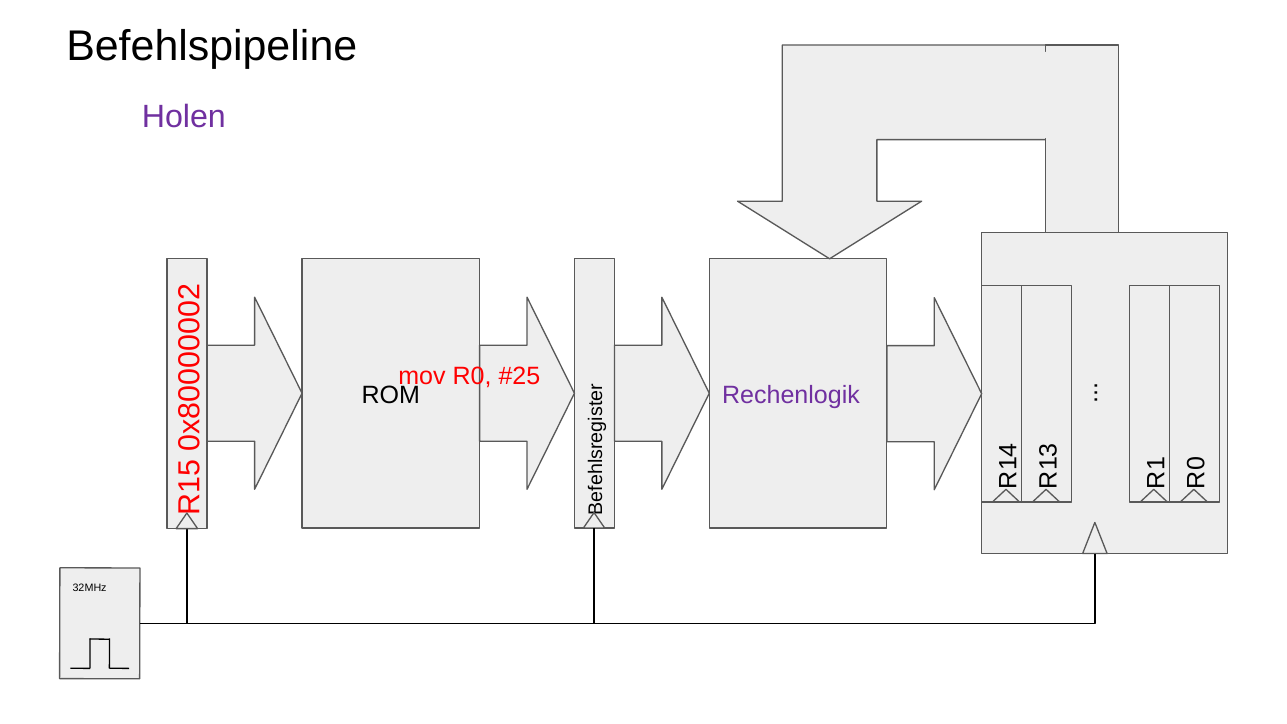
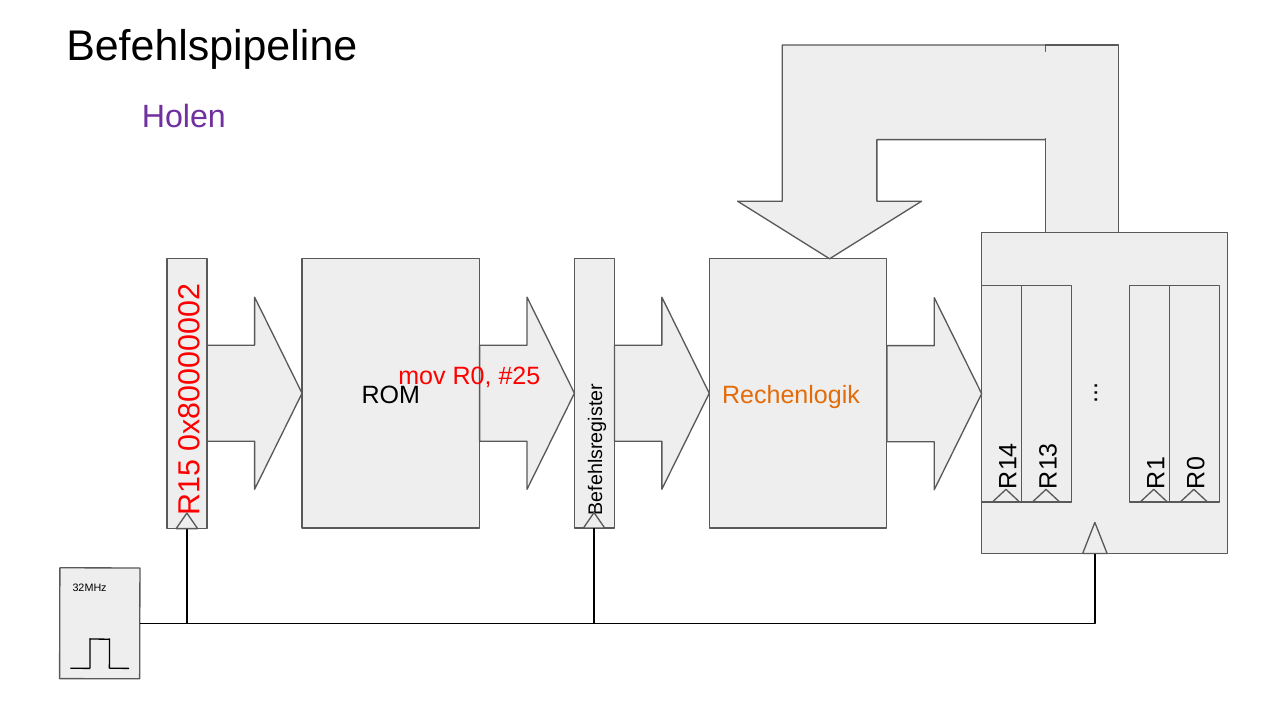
Rechenlogik colour: purple -> orange (791, 395)
